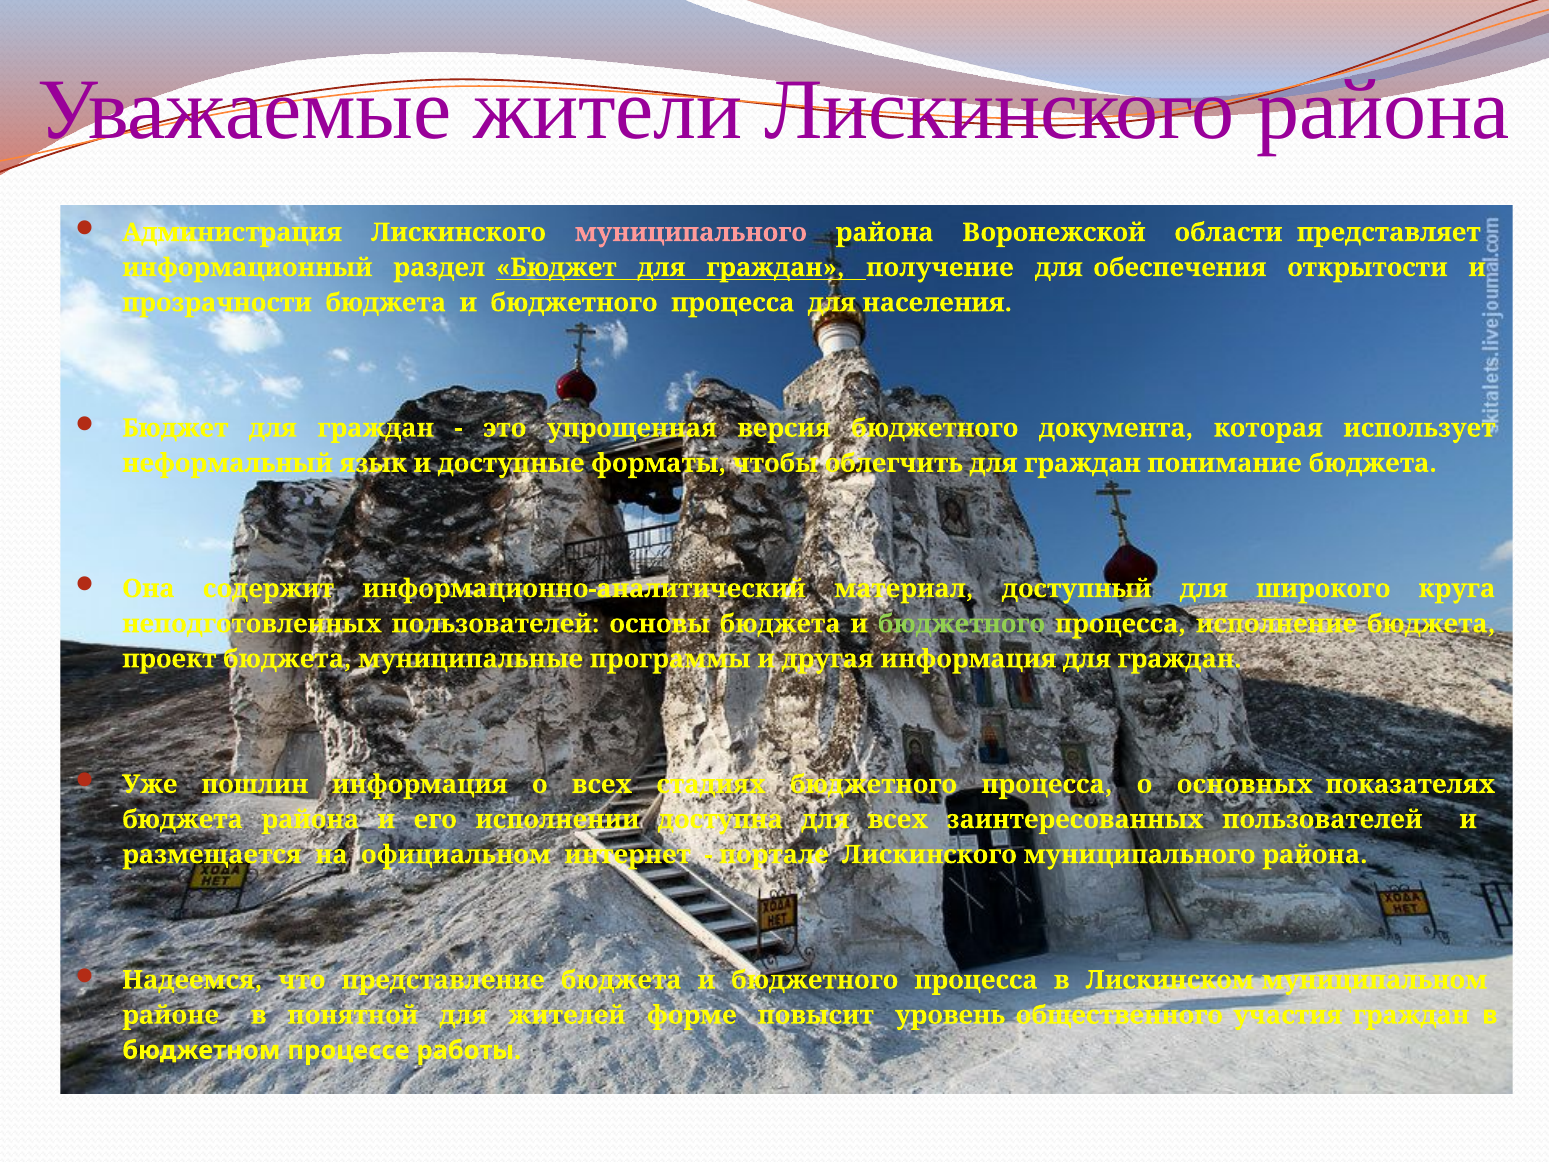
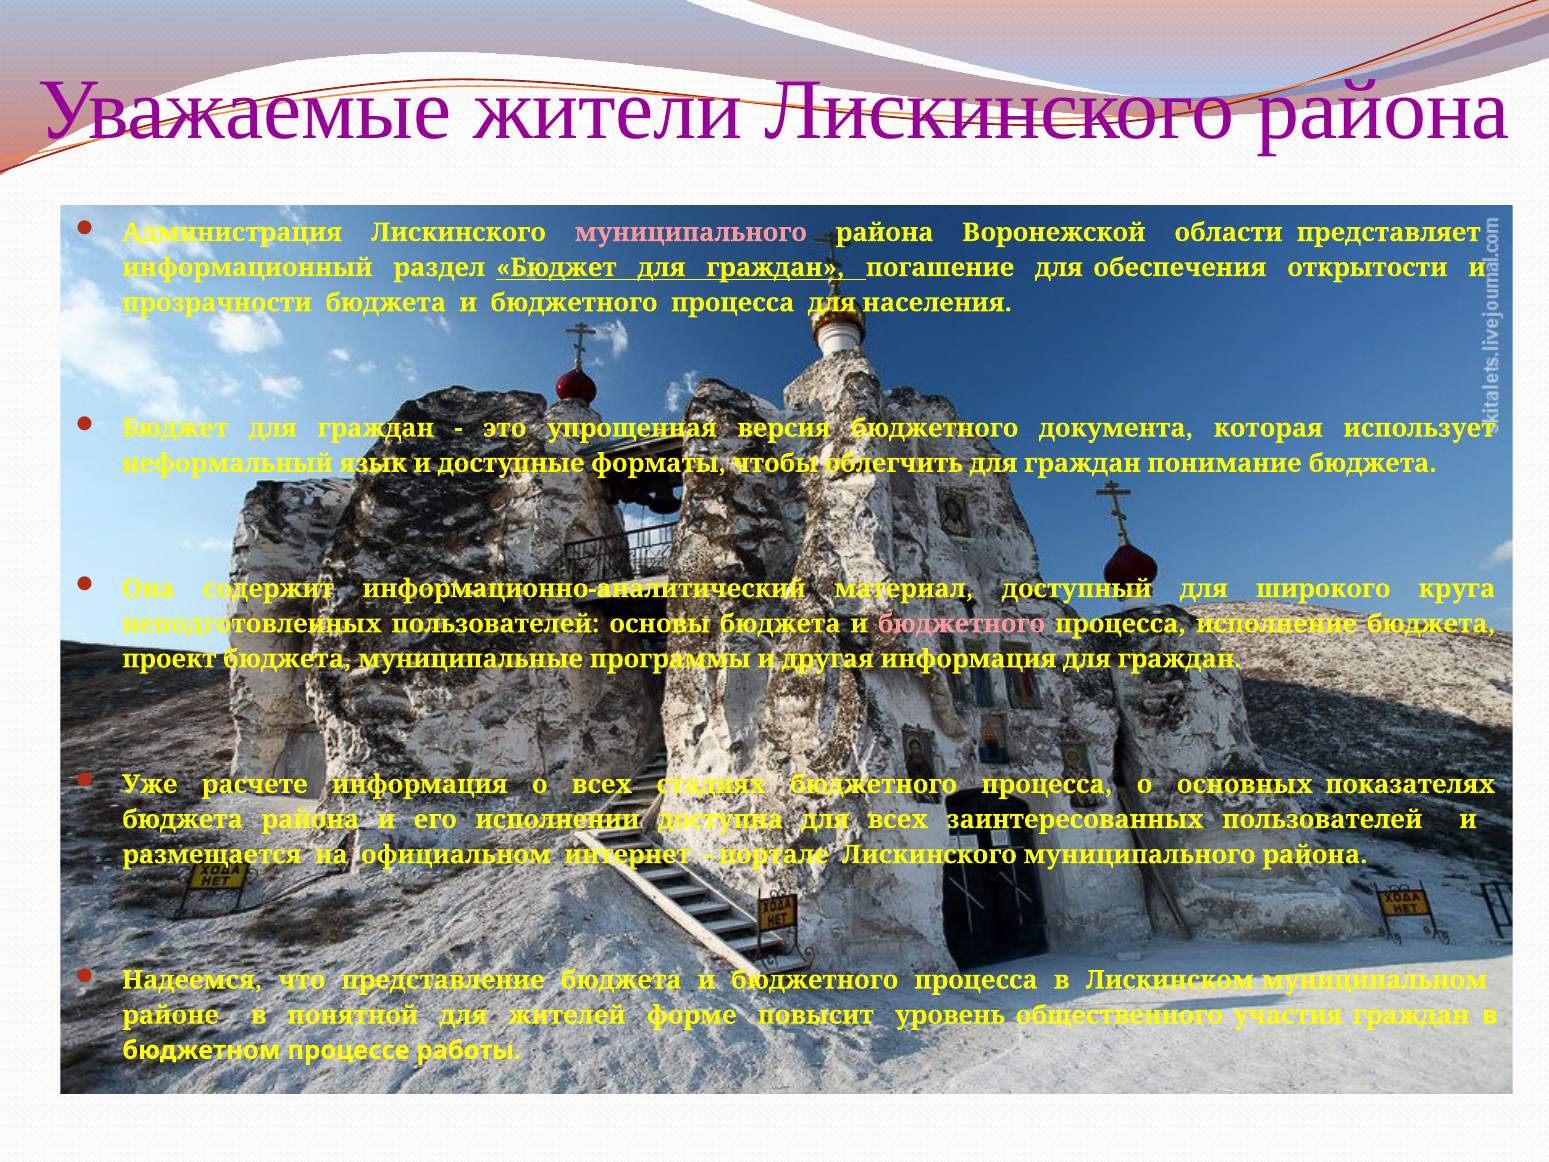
получение: получение -> погашение (940, 268)
бюджетного colour: light green -> pink (961, 624)
пошлин: пошлин -> расчете (255, 784)
